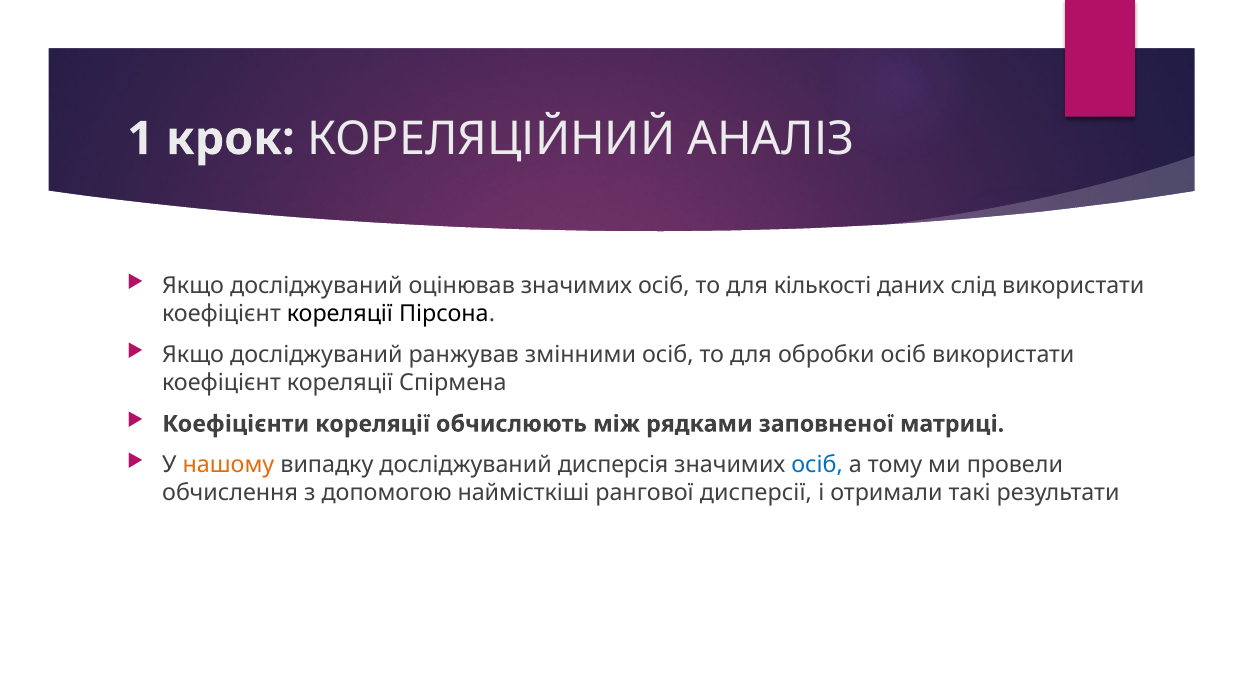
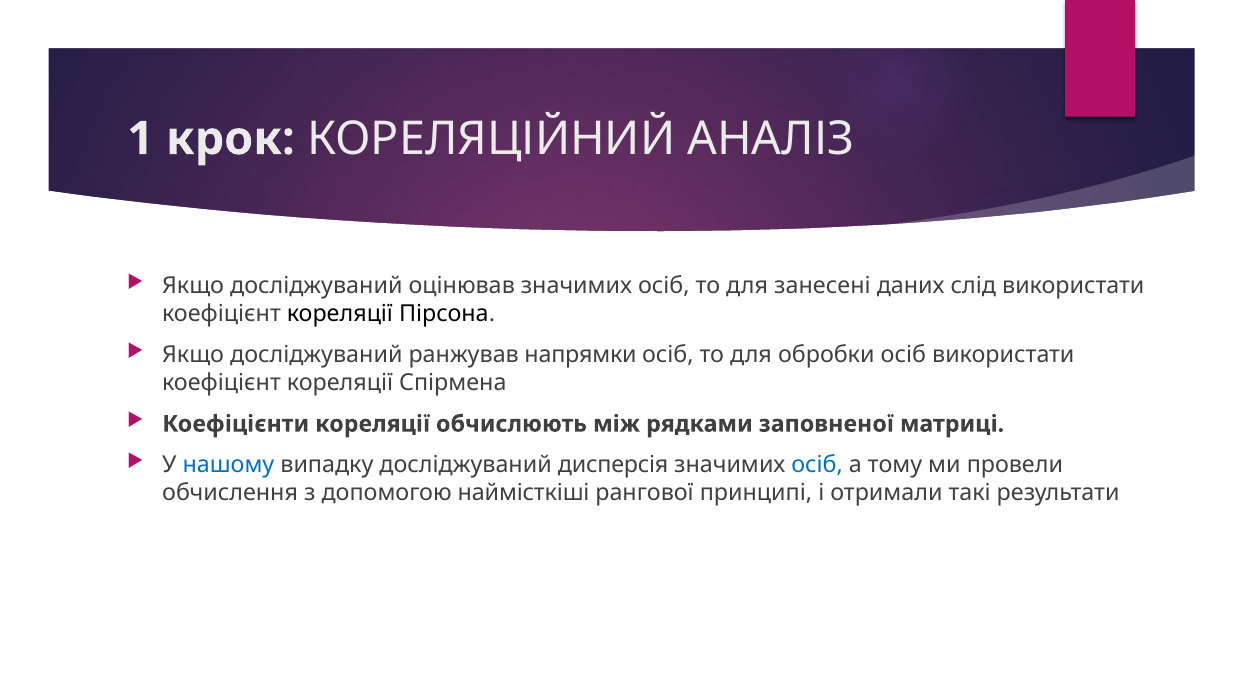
кількості: кількості -> занесені (822, 286)
змінними: змінними -> напрямки (581, 355)
нашому colour: orange -> blue (228, 465)
дисперсії: дисперсії -> принципі (756, 493)
